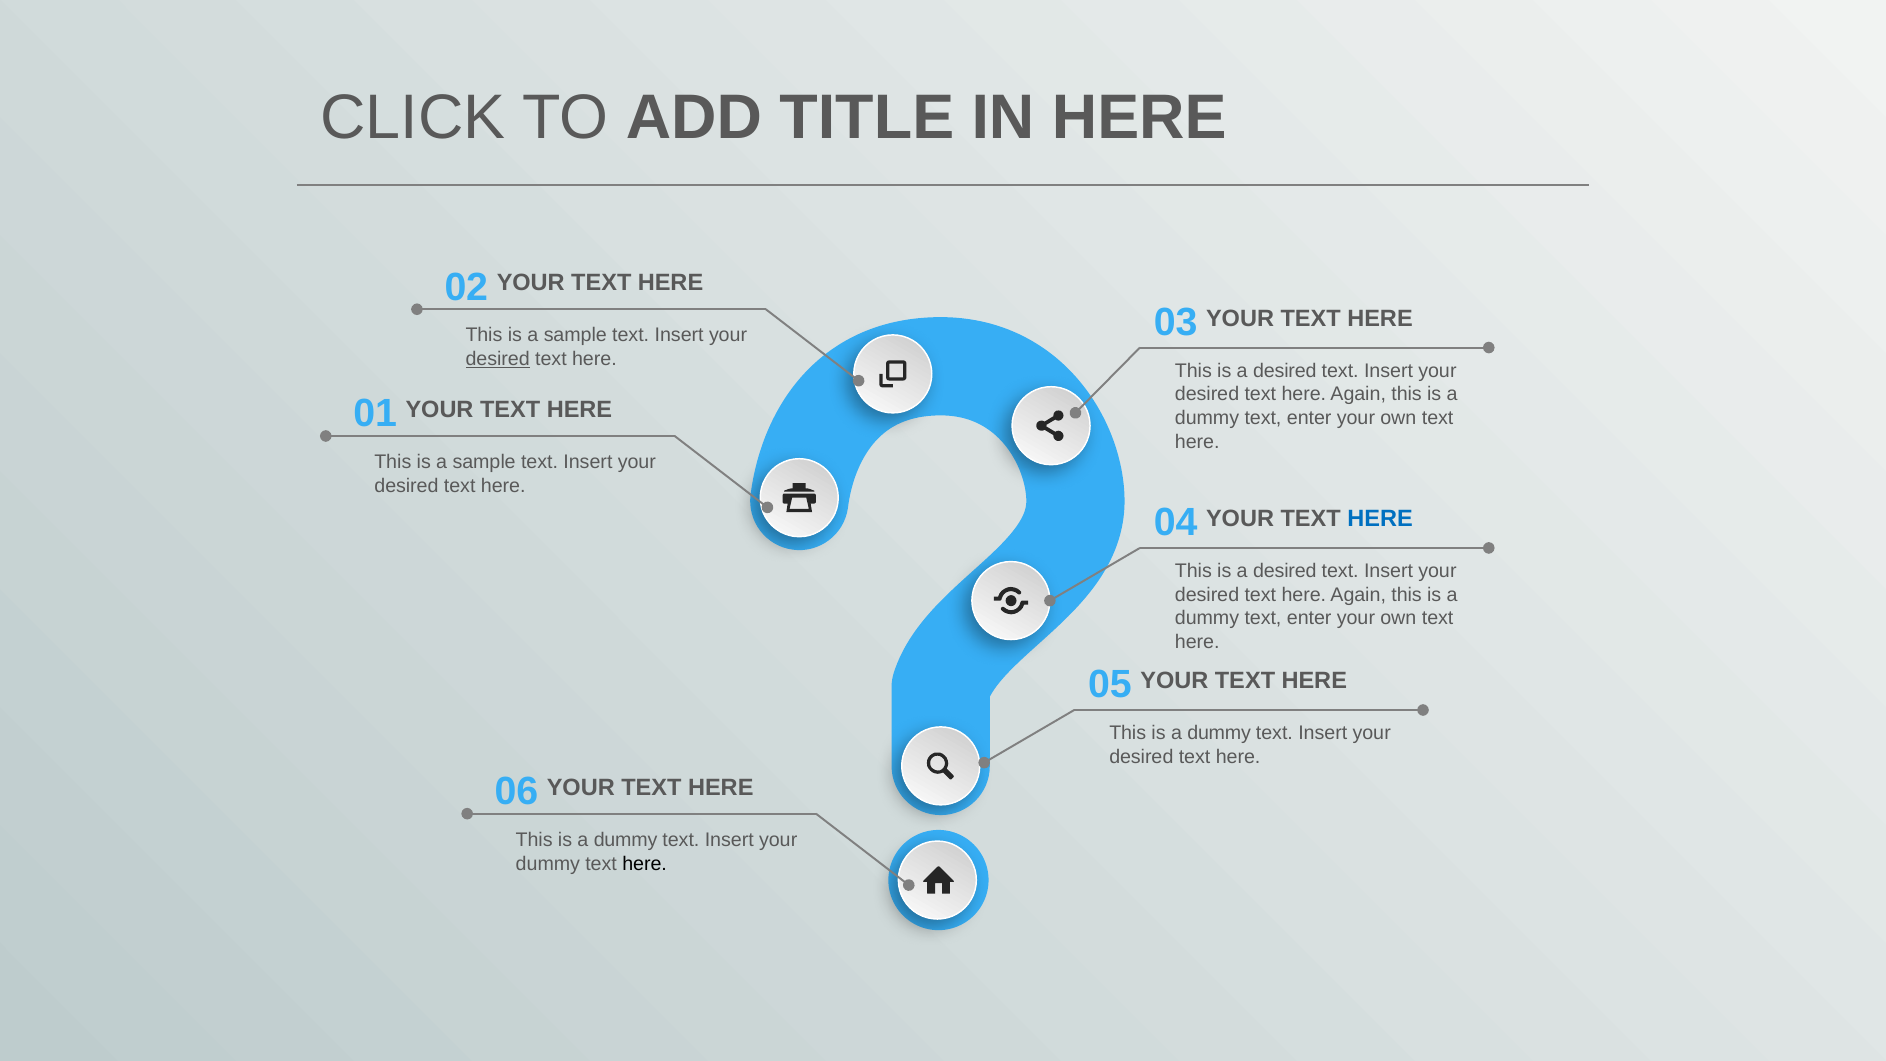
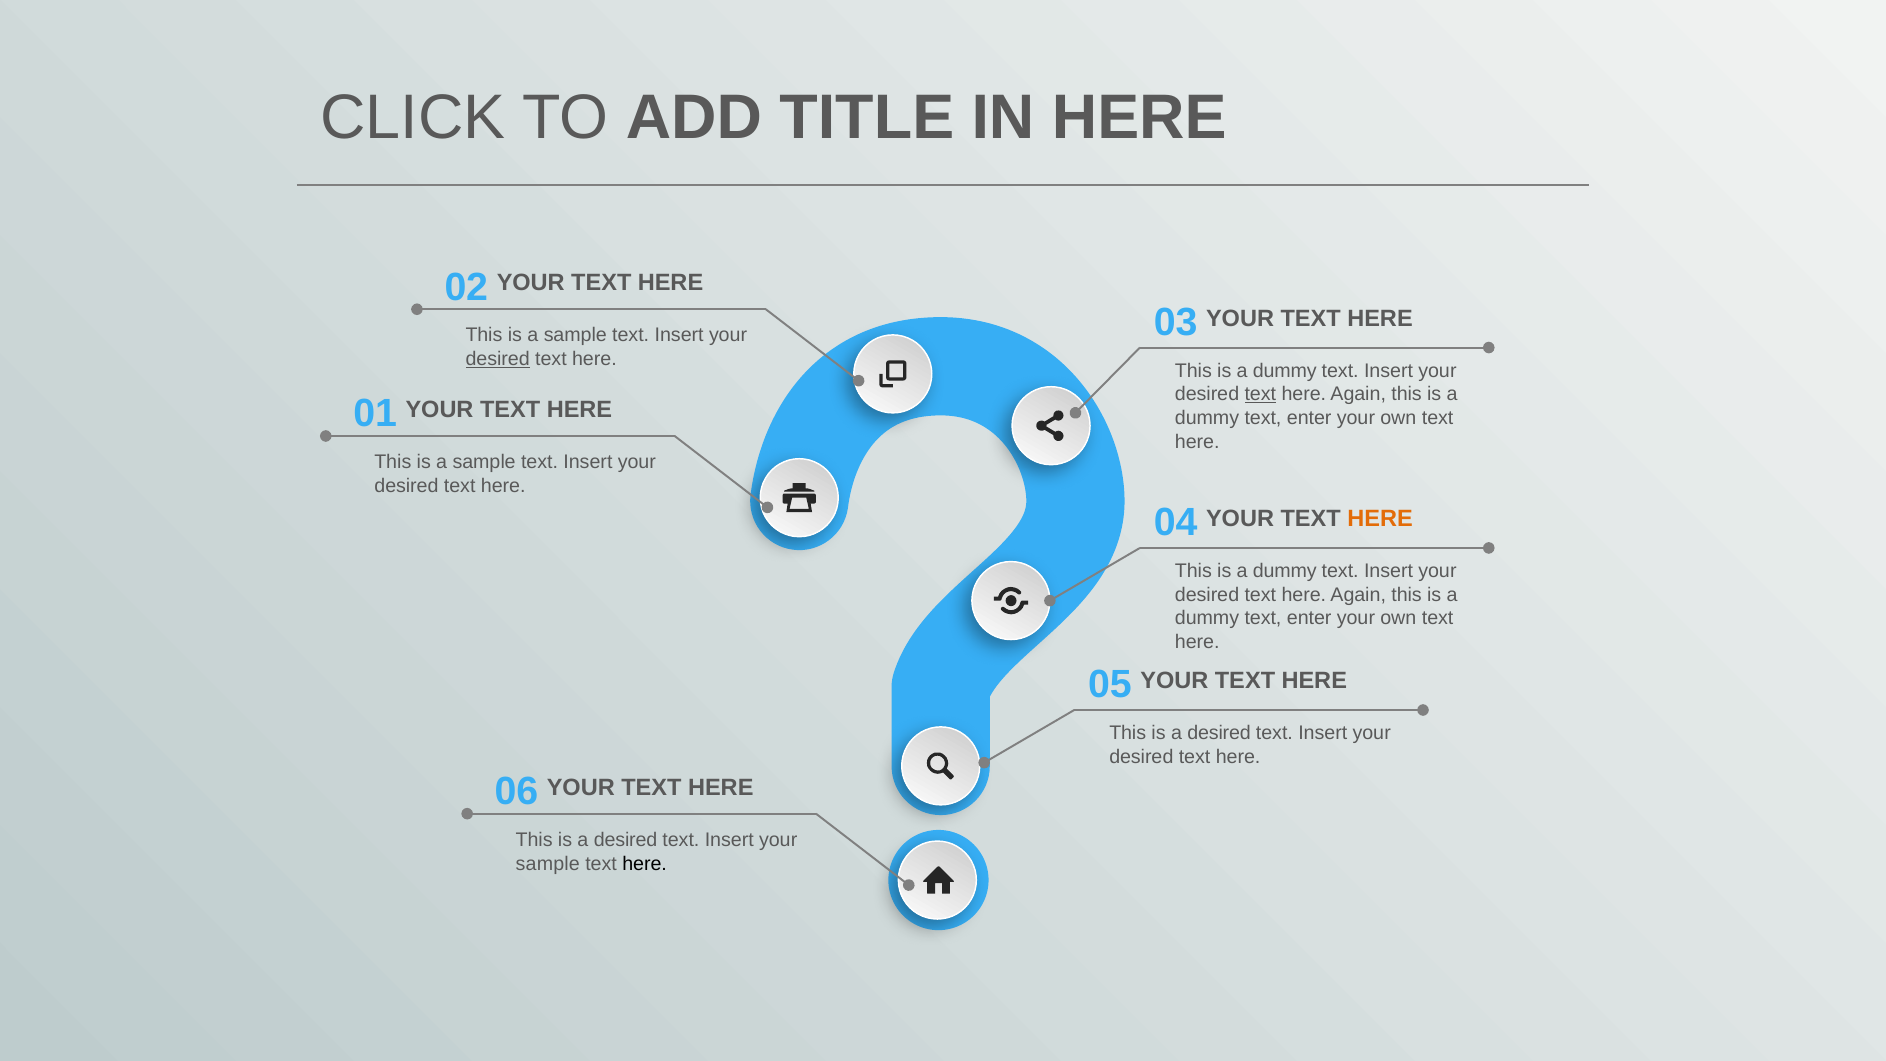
desired: desired -> dummy (1285, 371)
text underline: none -> present (1260, 394)
HERE colour: blue -> orange (1380, 519)
desired: desired -> dummy (1285, 571)
dummy: dummy -> desired (1219, 733)
dummy: dummy -> desired (626, 840)
dummy: dummy -> sample (548, 863)
